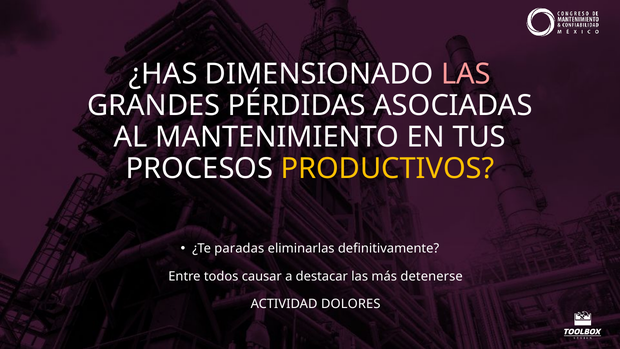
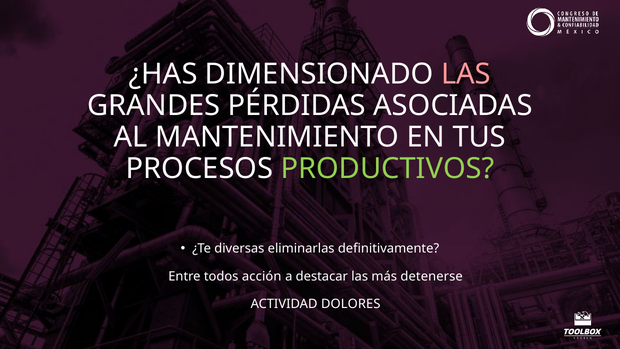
PRODUCTIVOS colour: yellow -> light green (388, 168)
paradas: paradas -> diversas (239, 248)
causar: causar -> acción (262, 276)
